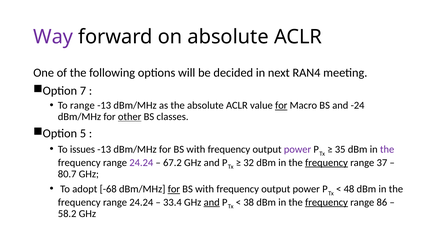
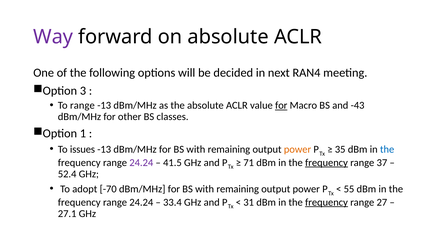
7: 7 -> 3 (83, 91)
-24: -24 -> -43 (358, 105)
other underline: present -> none (130, 117)
5: 5 -> 1 (83, 133)
frequency: frequency -> remaining (229, 149)
power colour: purple -> orange (298, 149)
the colour: purple -> blue (387, 149)
67.2: 67.2 -> 41.5 (172, 162)
32: 32 -> 71 (249, 162)
80.7: 80.7 -> 52.4 (67, 174)
-68: -68 -> -70 (108, 189)
for underline: present -> none (174, 189)
frequency: frequency -> remaining (238, 189)
48: 48 -> 55 (349, 189)
and underline: present -> none (212, 202)
38: 38 -> 31 (249, 202)
86: 86 -> 27 (382, 202)
58.2: 58.2 -> 27.1 (67, 214)
